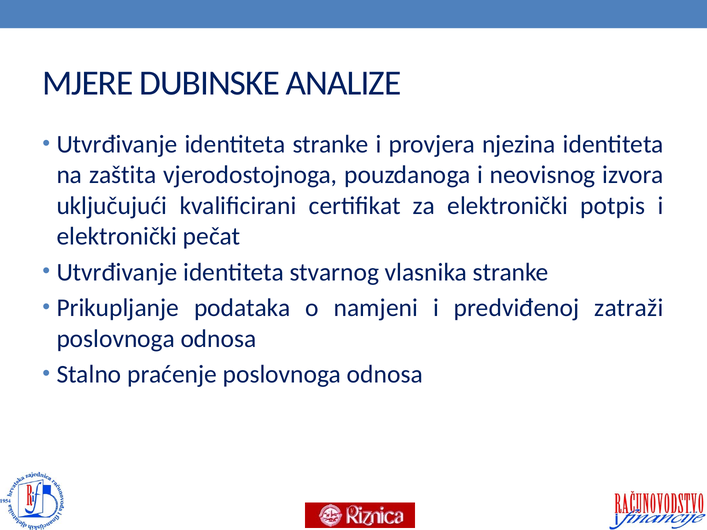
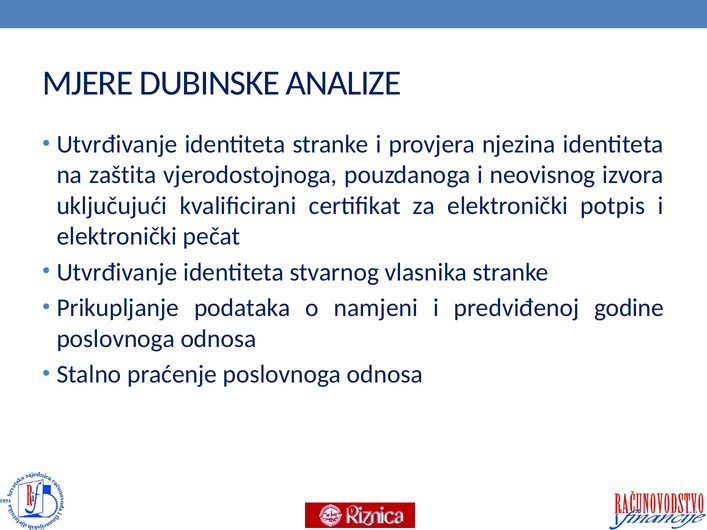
zatraži: zatraži -> godine (629, 308)
